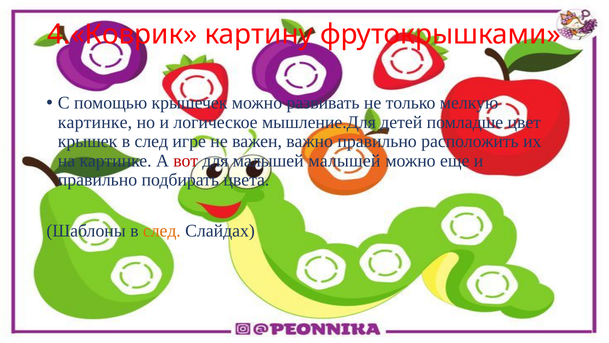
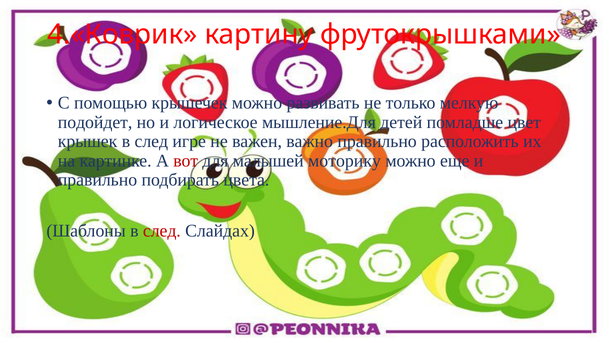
картинке: картинке -> подойдет (95, 122)
малышей малышей: малышей -> моторику (345, 161)
след colour: orange -> red (162, 231)
